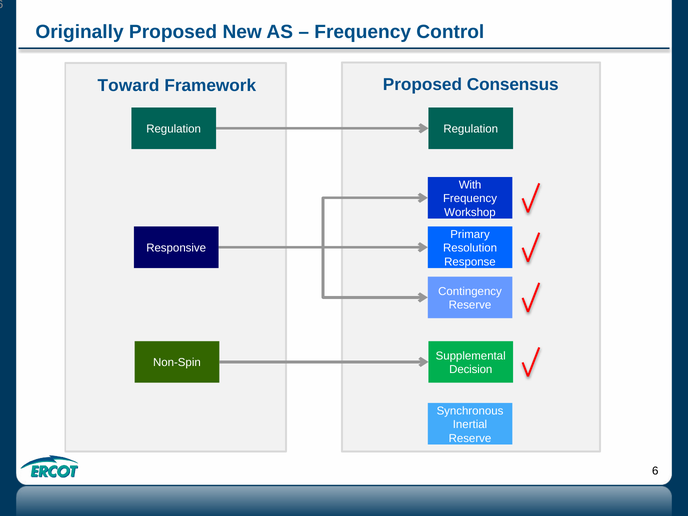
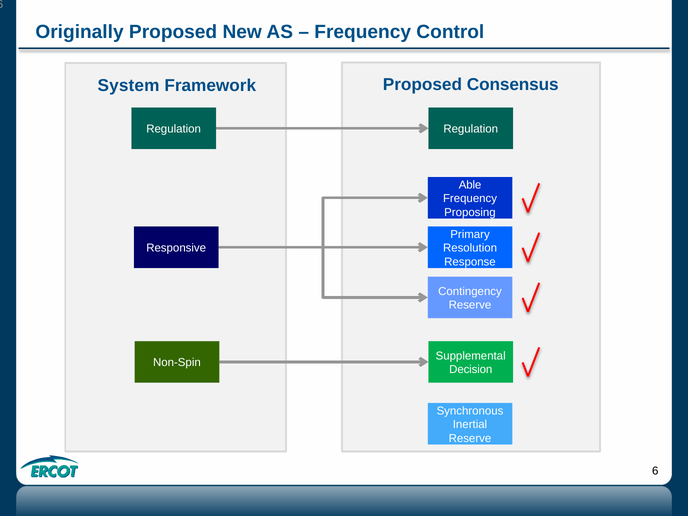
Toward: Toward -> System (129, 86)
With: With -> Able (470, 185)
Workshop: Workshop -> Proposing (470, 212)
